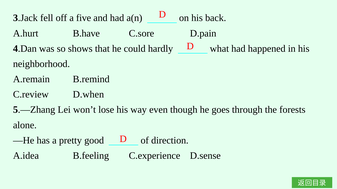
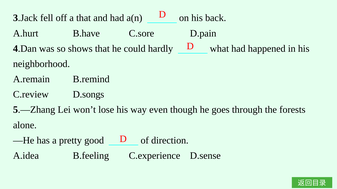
a five: five -> that (84, 18)
D.when: D.when -> D.songs (88, 95)
